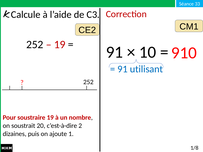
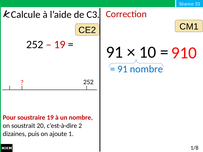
91 utilisant: utilisant -> nombre (146, 69)
